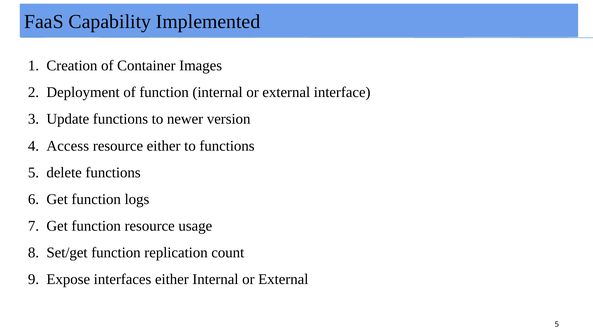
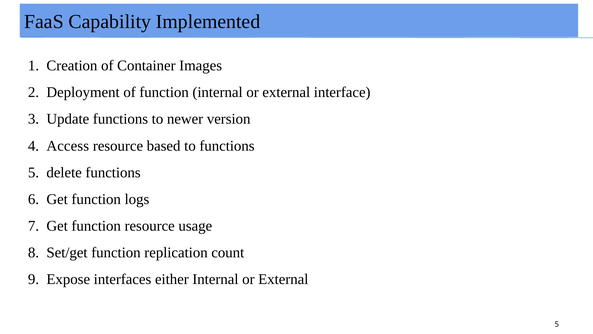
resource either: either -> based (164, 146)
